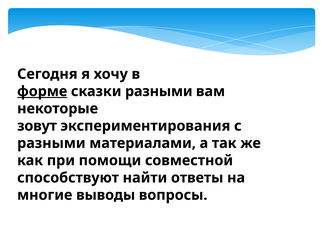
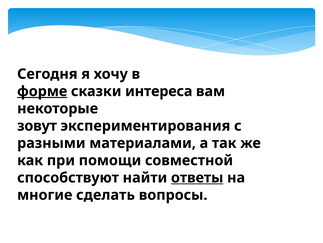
сказки разными: разными -> интереса (159, 91)
ответы underline: none -> present (197, 177)
выводы: выводы -> сделать (106, 194)
